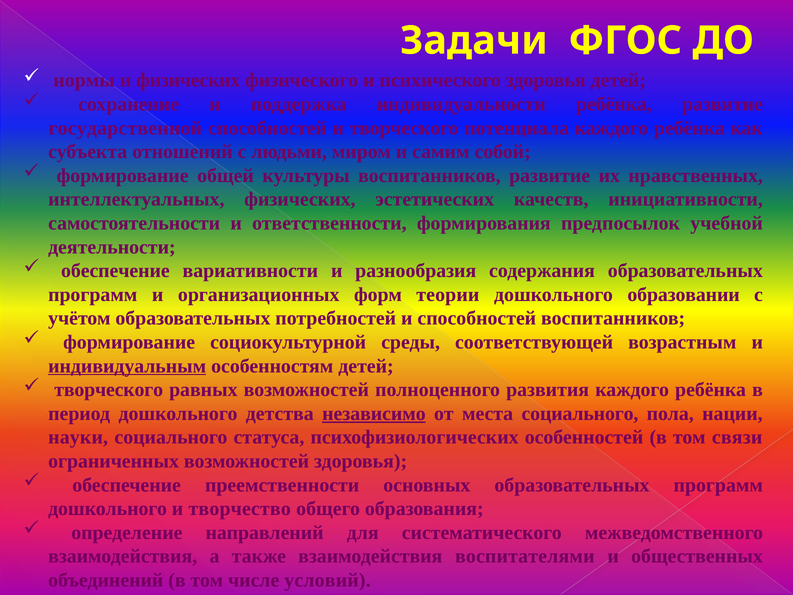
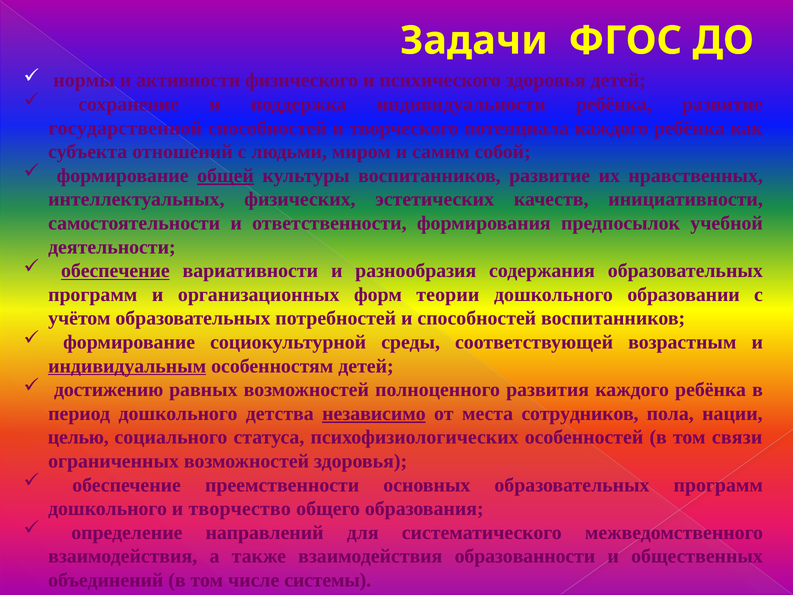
и физических: физических -> активности (188, 80)
общей underline: none -> present (226, 176)
обеспечение underline: none -> present (115, 271)
творческого: творческого -> достижению (109, 390)
места социального: социального -> сотрудников (580, 413)
науки: науки -> целью (78, 437)
воспитателями: воспитателями -> образованности (525, 556)
условий: условий -> системы (328, 580)
